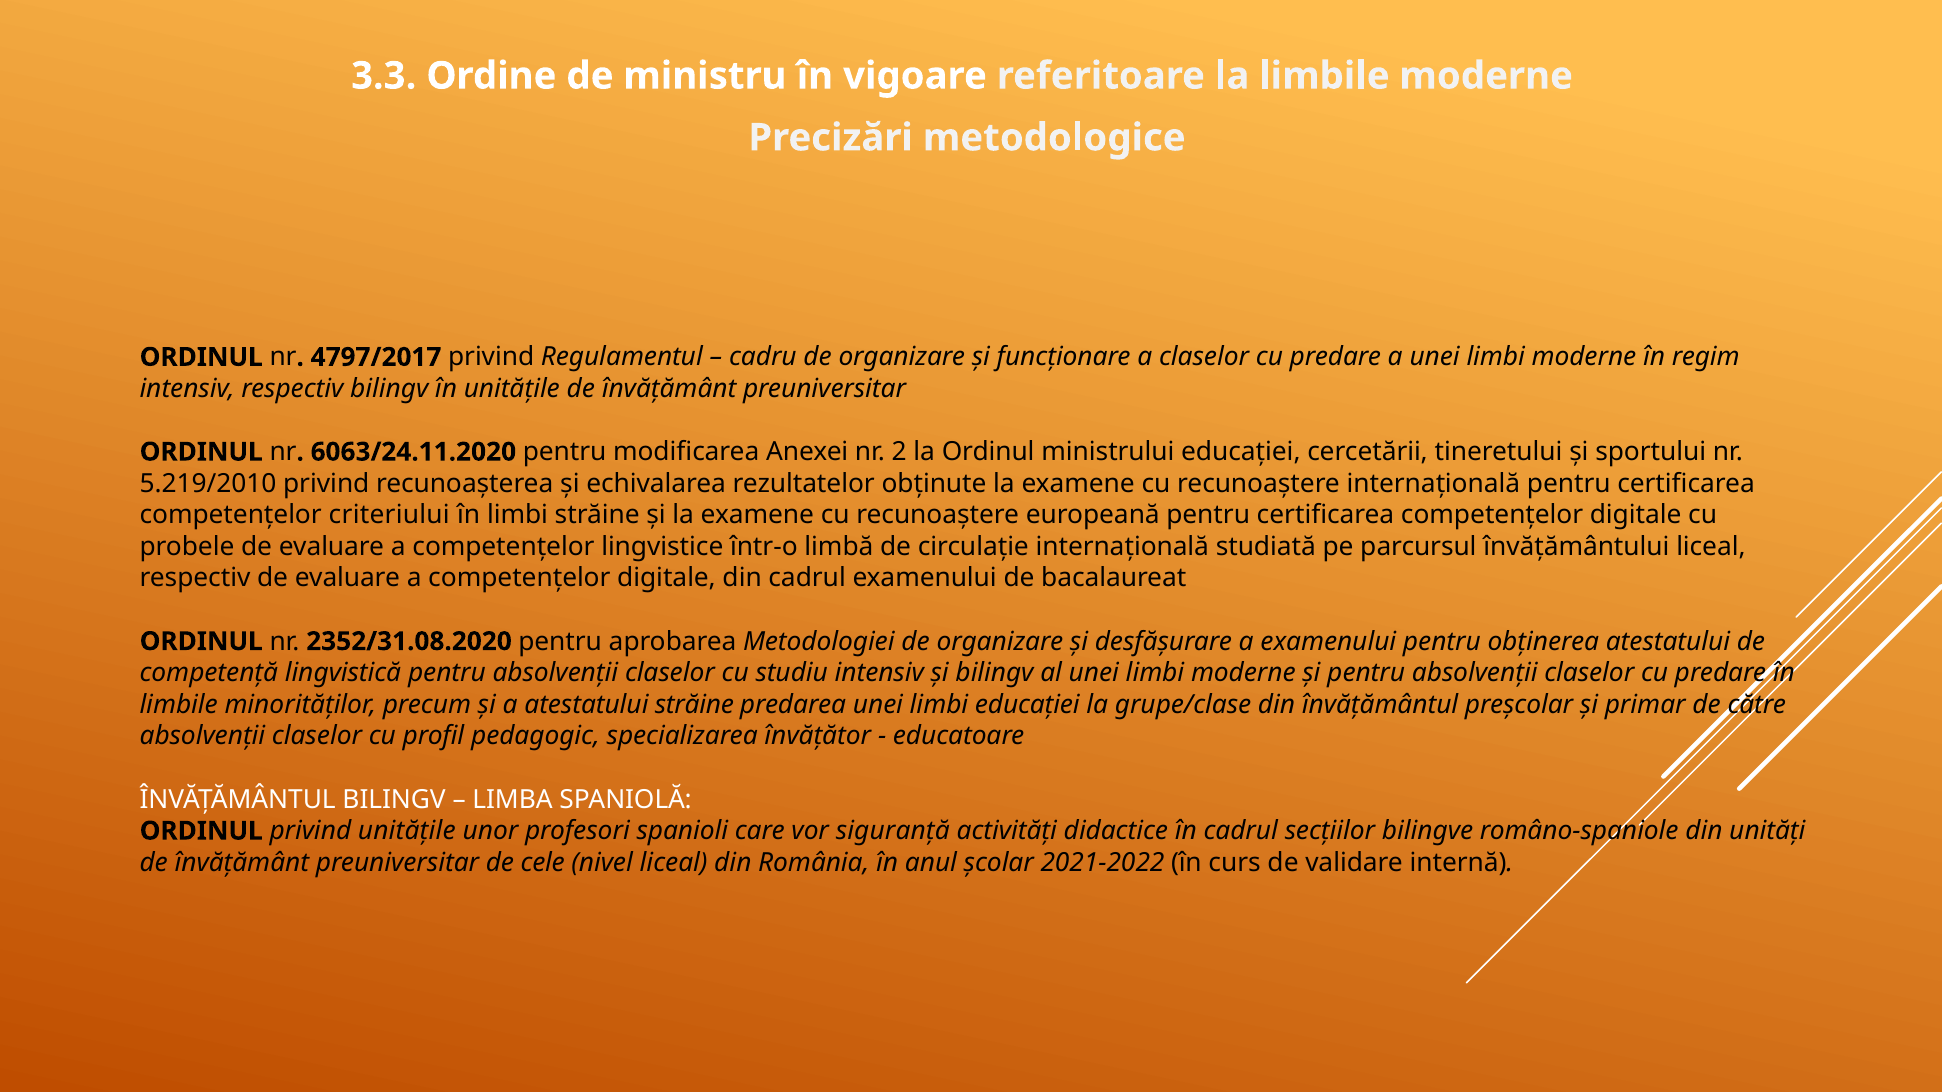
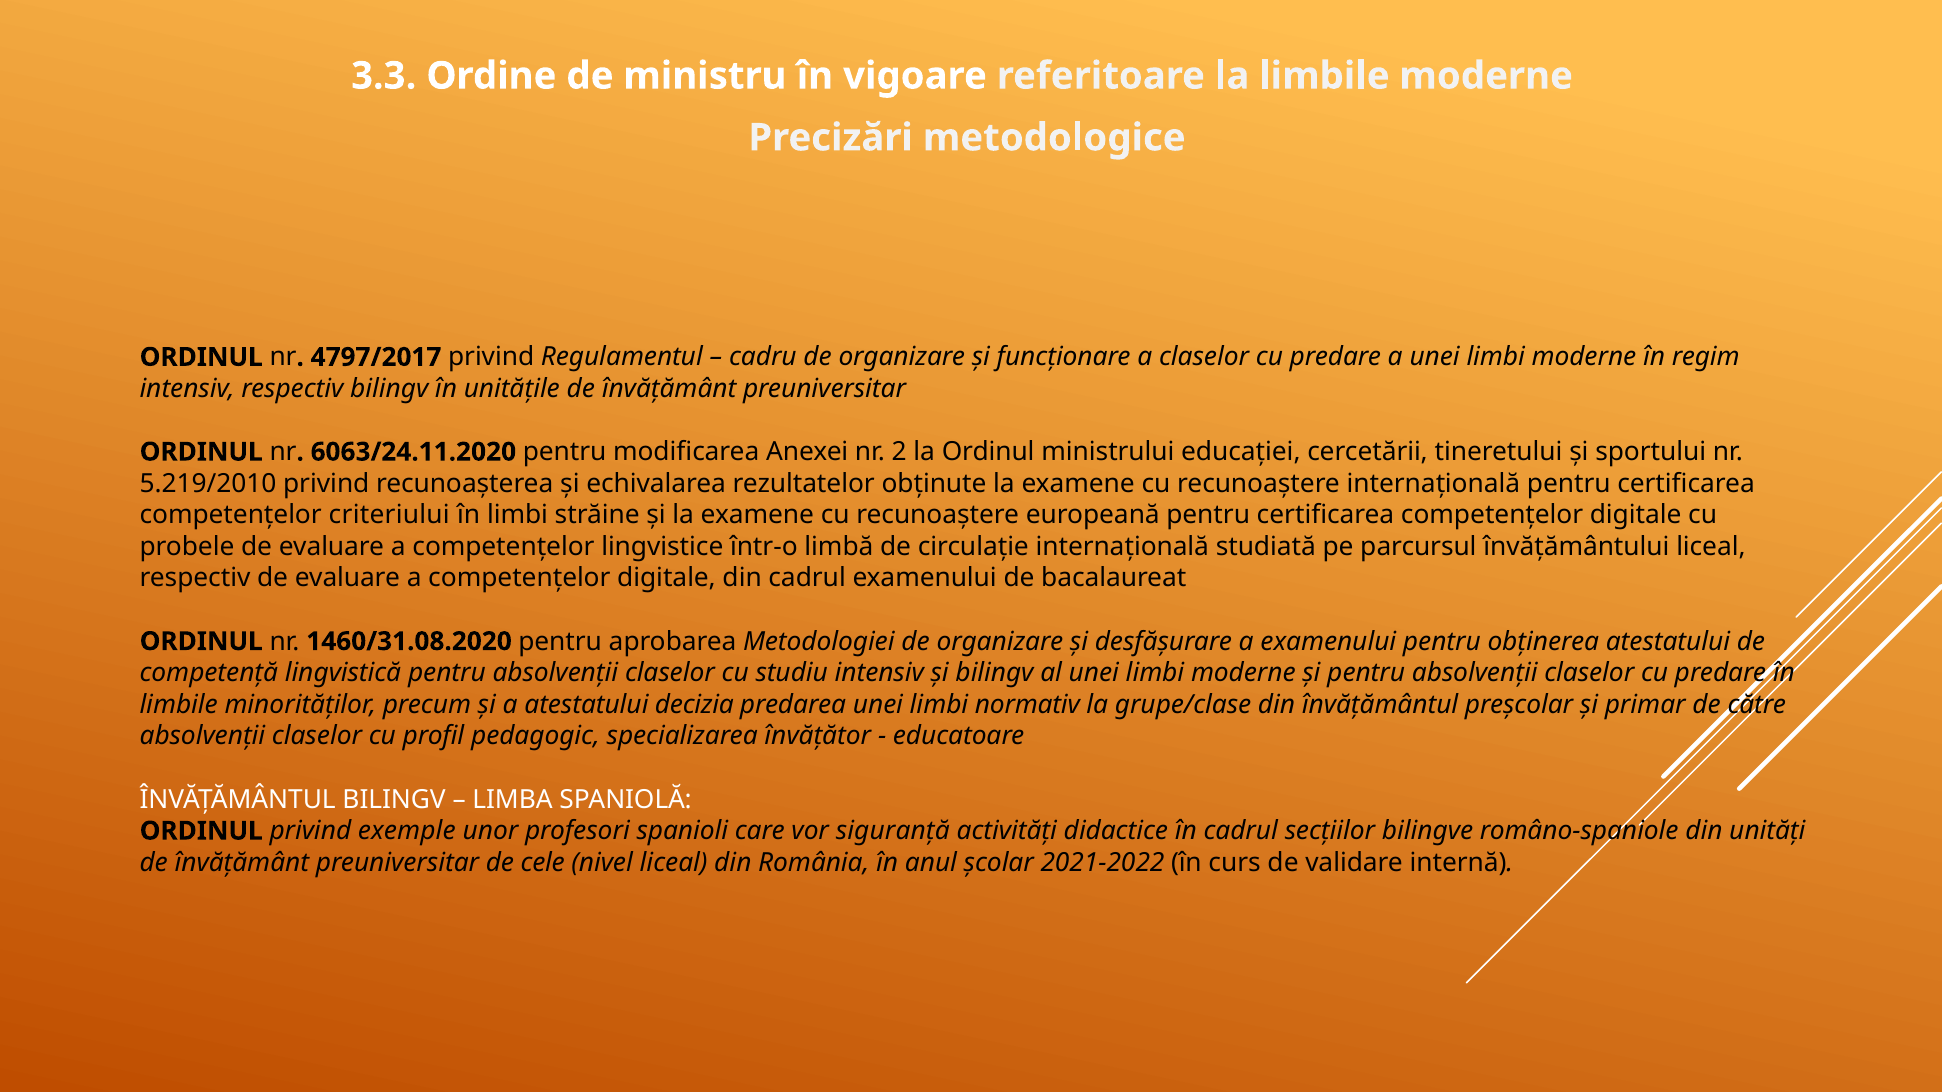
2352/31.08.2020: 2352/31.08.2020 -> 1460/31.08.2020 (409, 642)
atestatului străine: străine -> decizia (694, 705)
limbi educației: educației -> normativ (1027, 705)
privind unitățile: unitățile -> exemple (407, 831)
